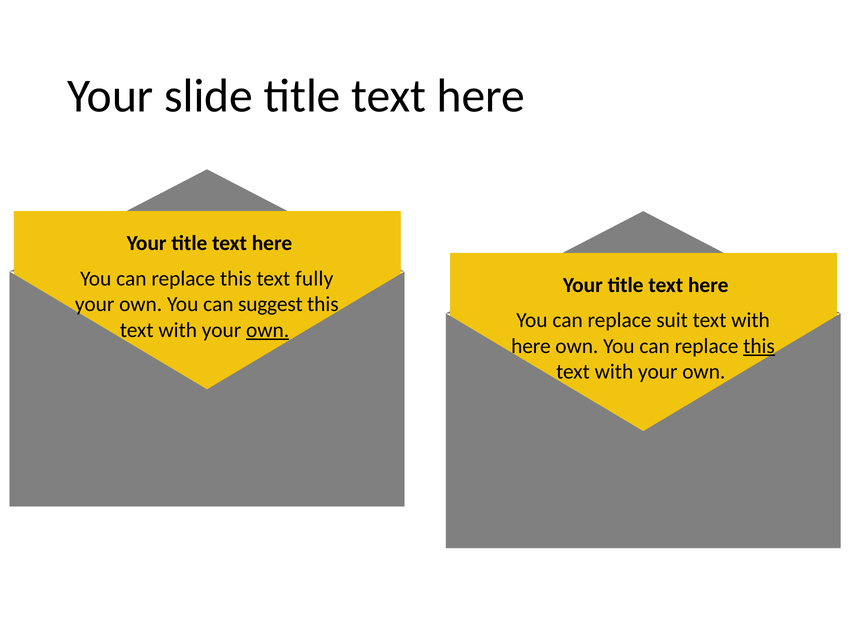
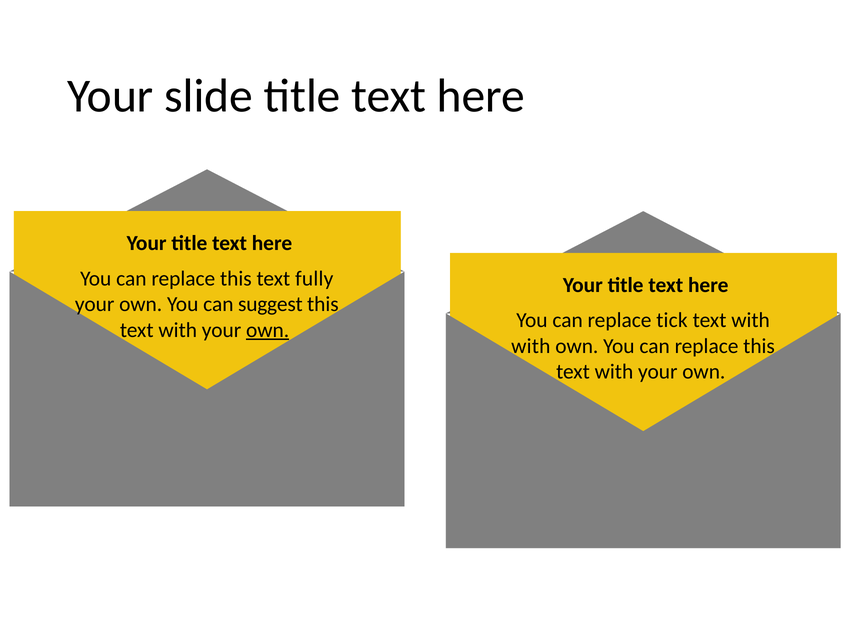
suit: suit -> tick (672, 320)
here: here -> with (531, 346)
this underline: present -> none (759, 346)
